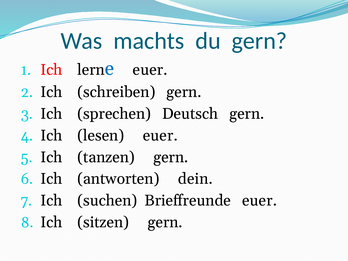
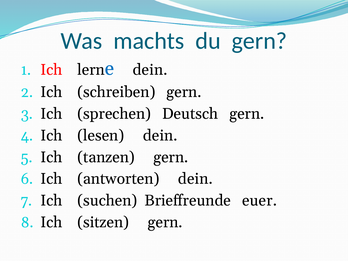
euer: euer -> dein (150, 70)
lesen euer: euer -> dein (160, 135)
